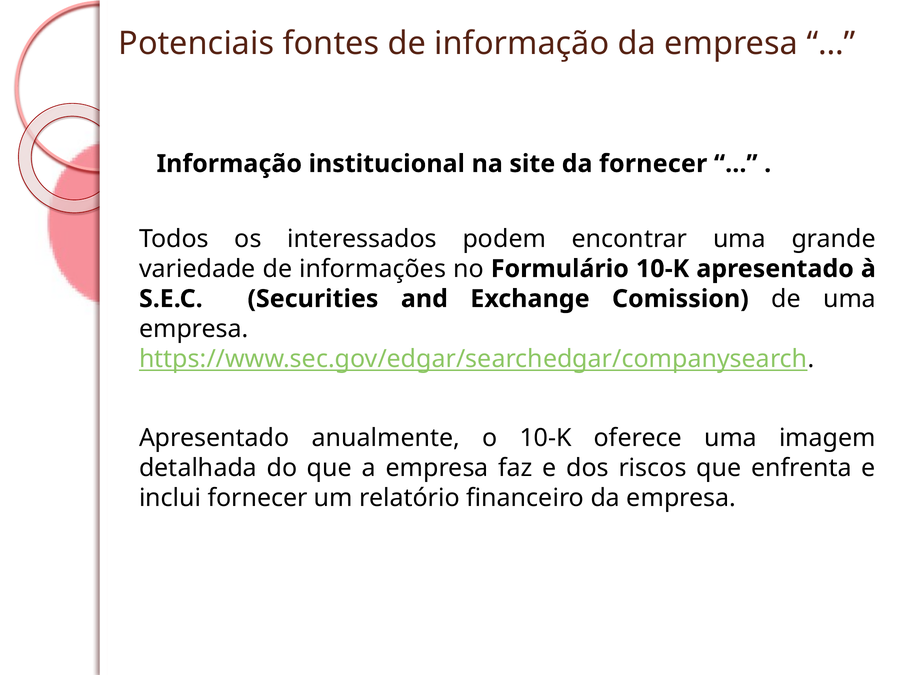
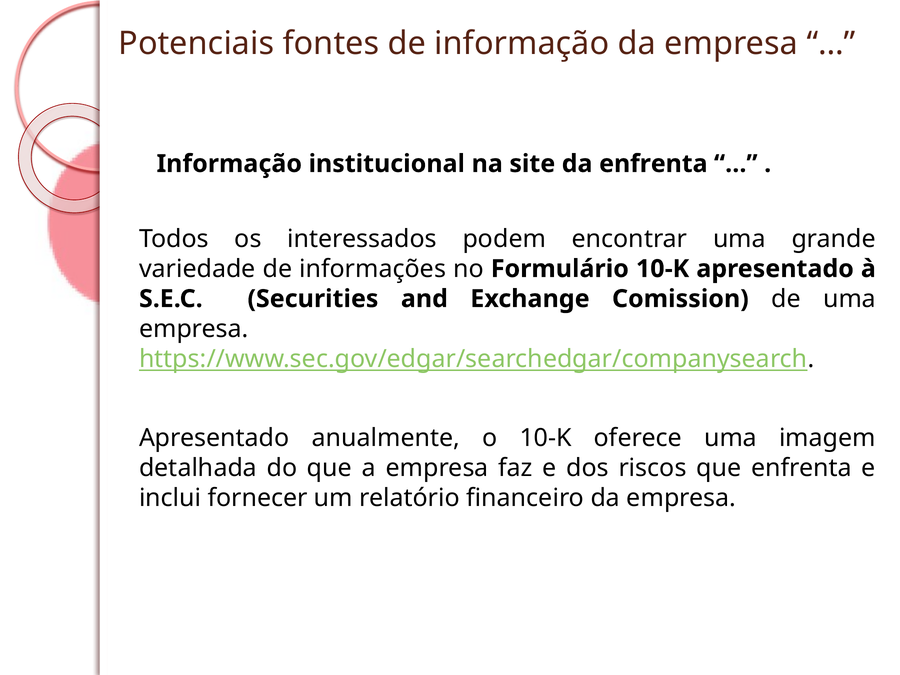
da fornecer: fornecer -> enfrenta (653, 164)
